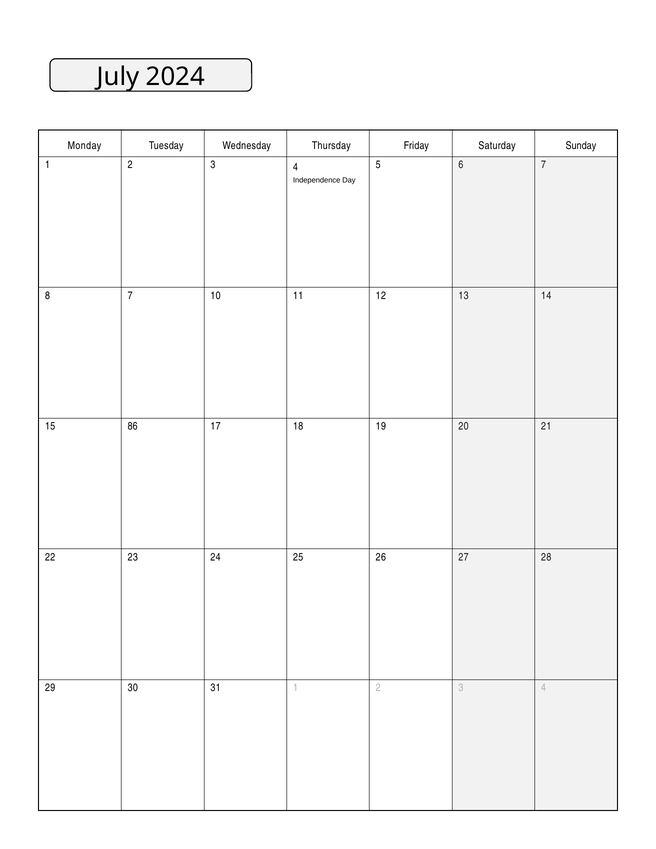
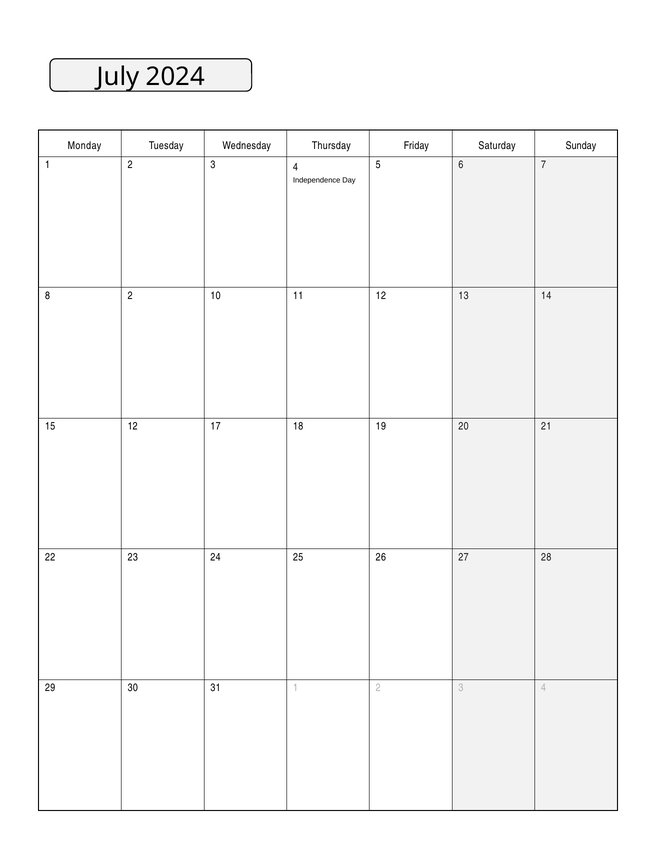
8 7: 7 -> 2 (130, 296)
15 86: 86 -> 12 (133, 426)
